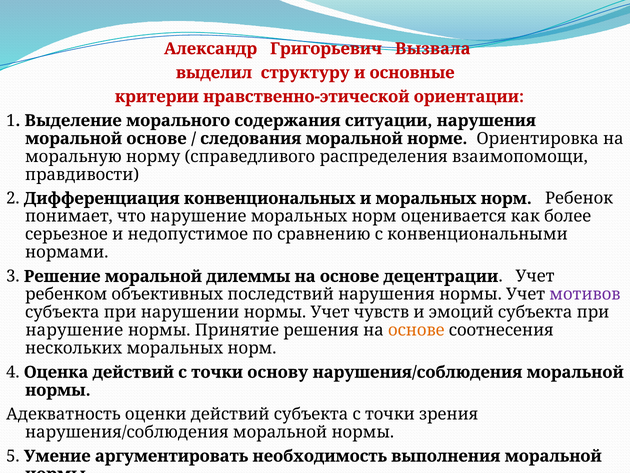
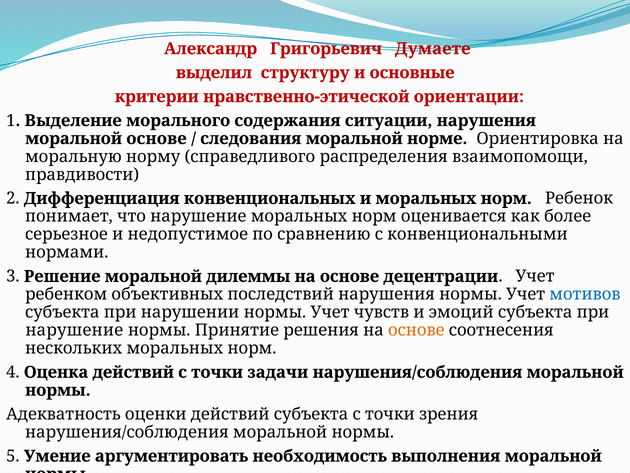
Вызвала: Вызвала -> Думаете (433, 49)
мотивов colour: purple -> blue (585, 294)
основу: основу -> задачи (278, 372)
